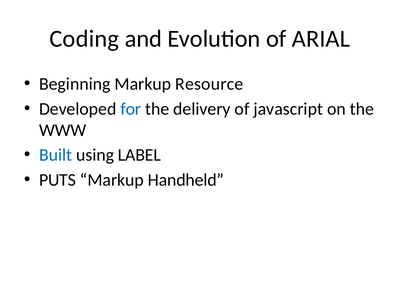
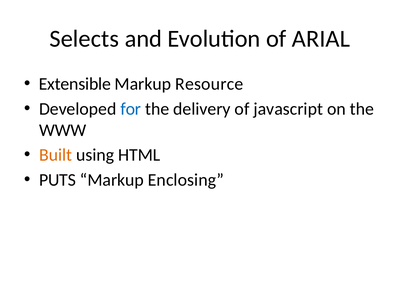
Coding: Coding -> Selects (84, 39)
Beginning: Beginning -> Extensible (75, 84)
Built colour: blue -> orange (56, 155)
LABEL: LABEL -> HTML (139, 155)
Handheld: Handheld -> Enclosing (186, 180)
